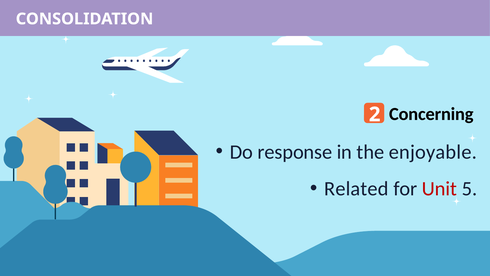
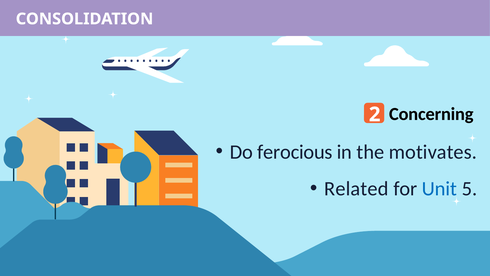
response: response -> ferocious (295, 152)
enjoyable: enjoyable -> motivates (433, 152)
Unit colour: red -> blue (439, 188)
